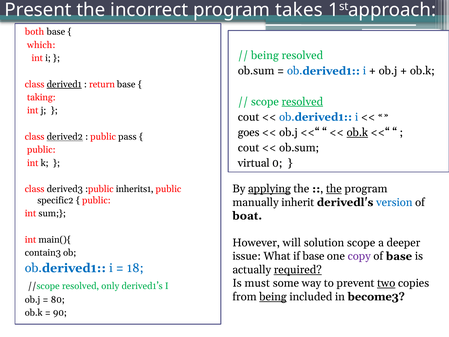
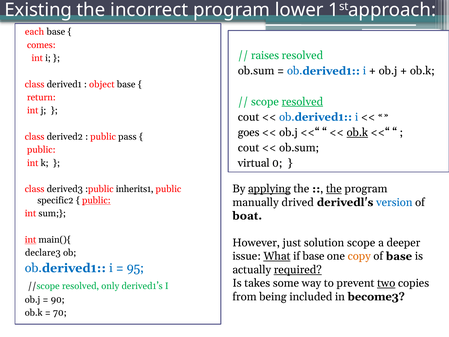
Present: Present -> Existing (38, 10)
takes: takes -> lower (299, 10)
both: both -> each (35, 32)
which: which -> comes (41, 45)
being: being -> raises (265, 56)
derived1 underline: present -> none (64, 84)
return: return -> object (102, 84)
taking: taking -> return (41, 97)
derived2 underline: present -> none (65, 137)
public underline: none -> present (96, 200)
inherit: inherit -> drived (298, 202)
int underline: none -> present (31, 240)
will: will -> just (292, 243)
contain3: contain3 -> declare3 (43, 253)
What underline: none -> present (277, 256)
copy colour: purple -> orange (359, 256)
18: 18 -> 95 (135, 268)
must: must -> takes (257, 283)
being underline: present -> none (273, 296)
80: 80 -> 90 (58, 299)
90: 90 -> 70 (60, 313)
